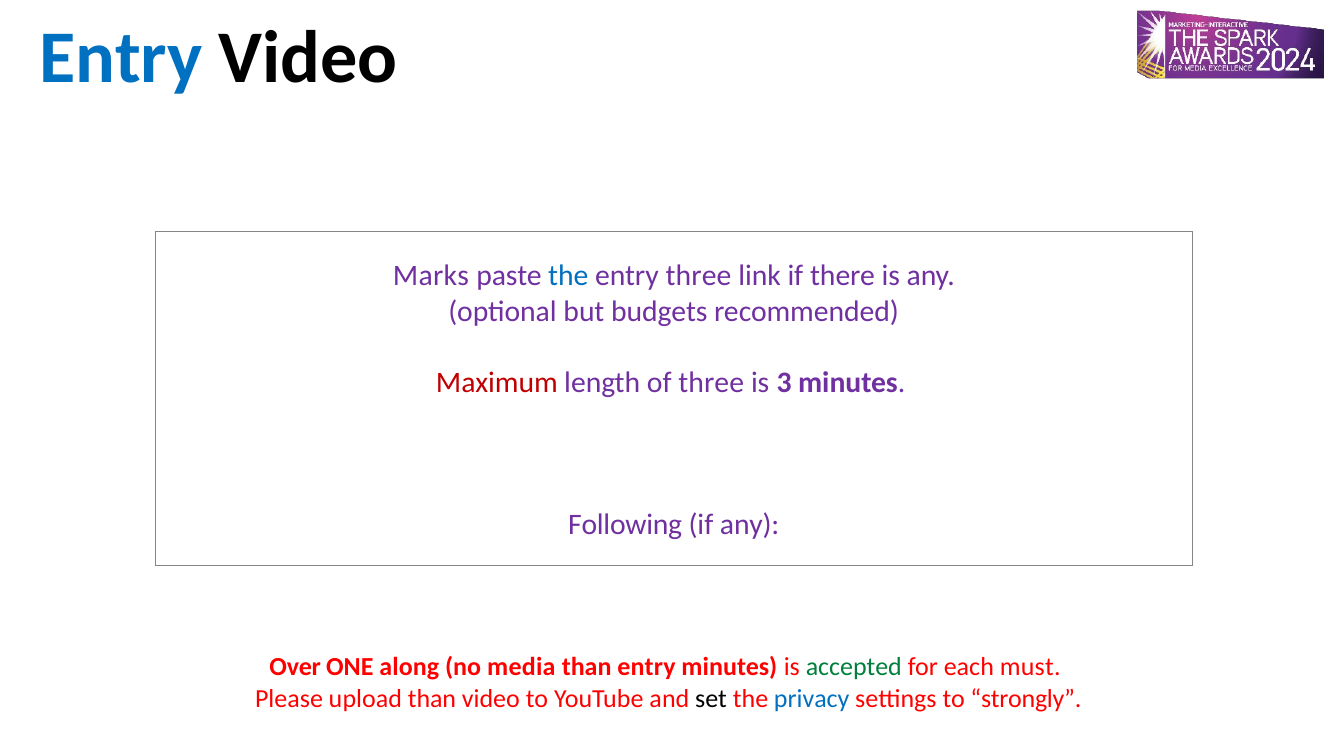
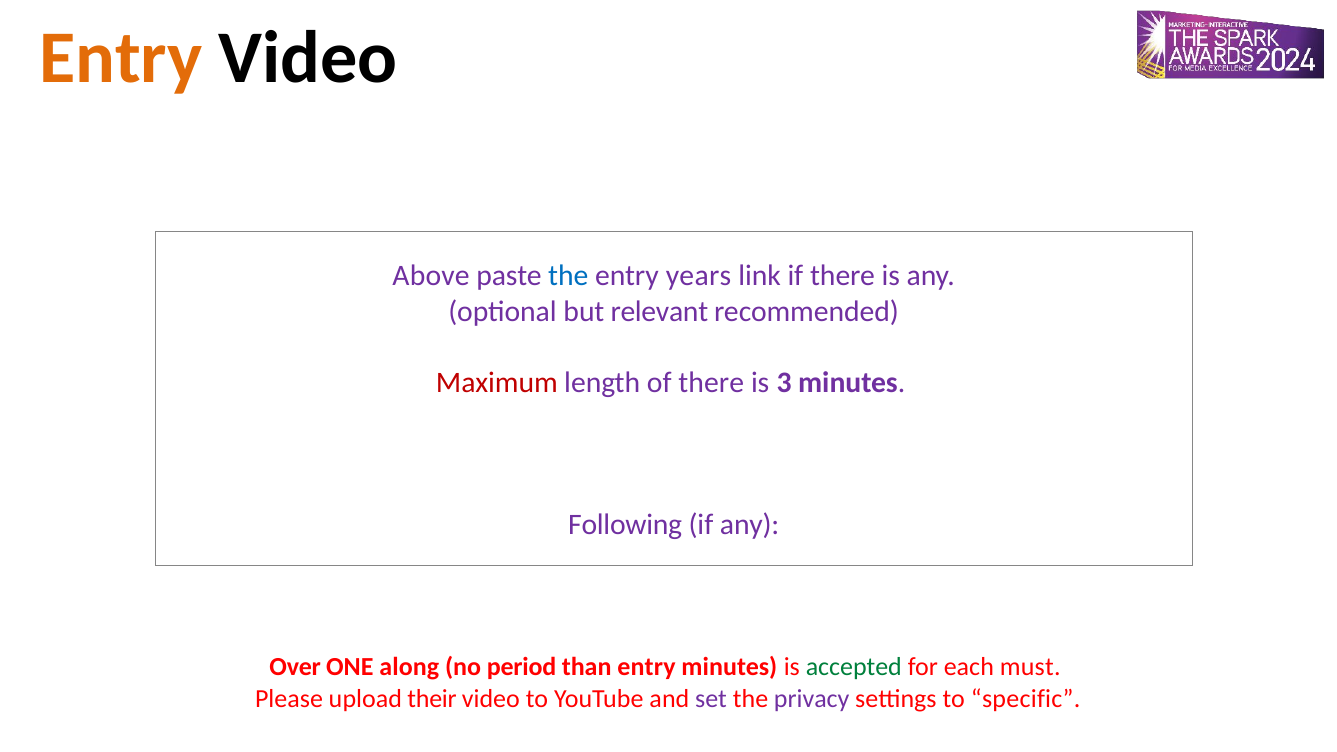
Entry colour: blue -> orange (121, 58)
Marks: Marks -> Above (431, 276)
entry three: three -> years (699, 276)
budgets: budgets -> relevant (659, 311)
of three: three -> there (711, 383)
media: media -> period (522, 667)
upload than: than -> their (432, 699)
set colour: black -> purple (711, 699)
privacy colour: blue -> purple (812, 699)
strongly: strongly -> specific (1026, 699)
